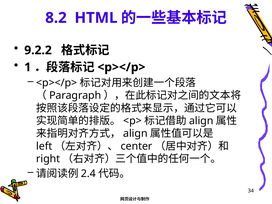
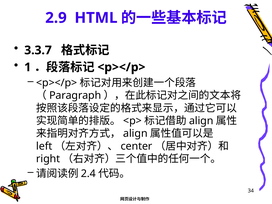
8.2: 8.2 -> 2.9 (56, 18)
9.2.2: 9.2.2 -> 3.3.7 (38, 50)
